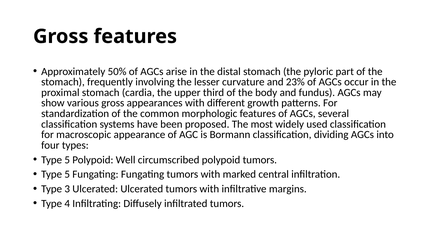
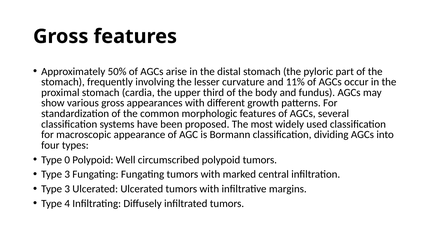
23%: 23% -> 11% (295, 82)
5: 5 -> 0 (67, 160)
5: 5 -> 3 (67, 175)
